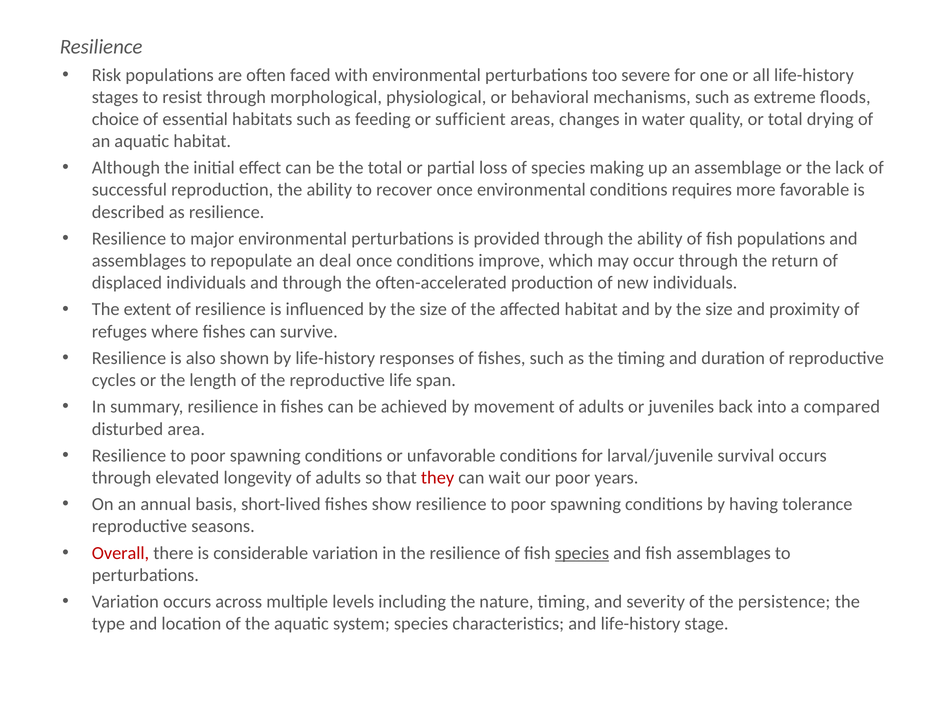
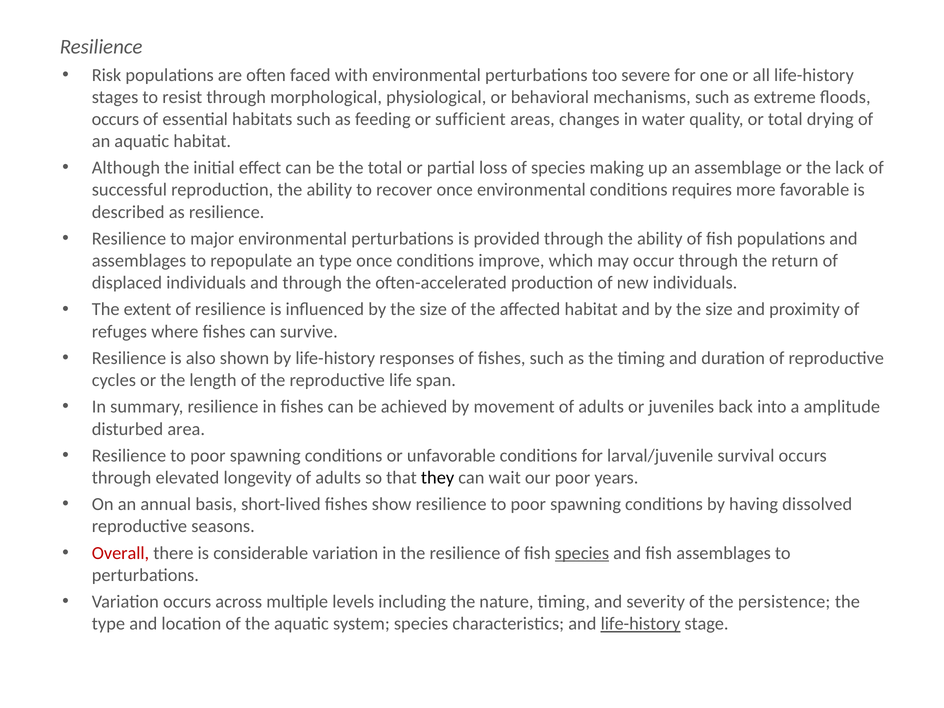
choice: choice -> occurs (115, 119)
an deal: deal -> type (336, 261)
compared: compared -> amplitude (842, 407)
they colour: red -> black (438, 478)
tolerance: tolerance -> dissolved (817, 504)
life-history underline: none -> present (641, 624)
